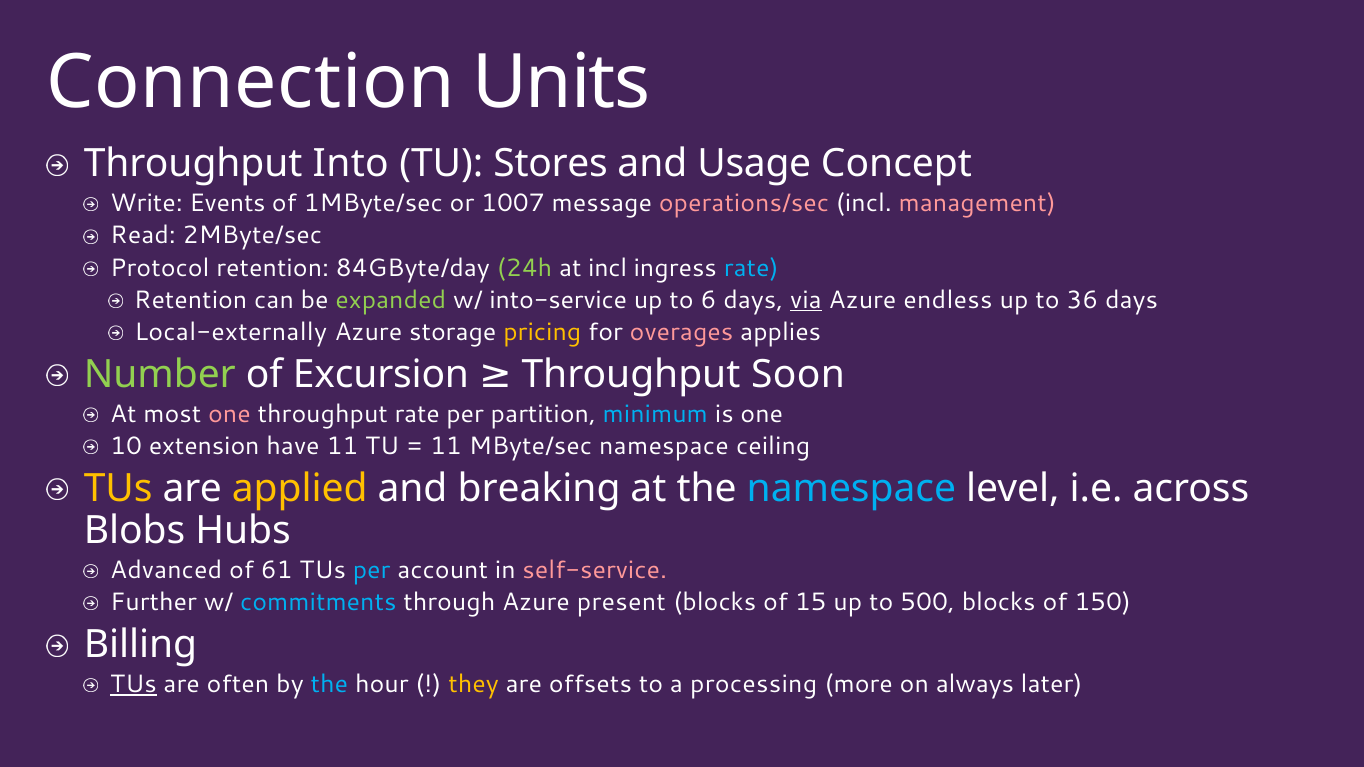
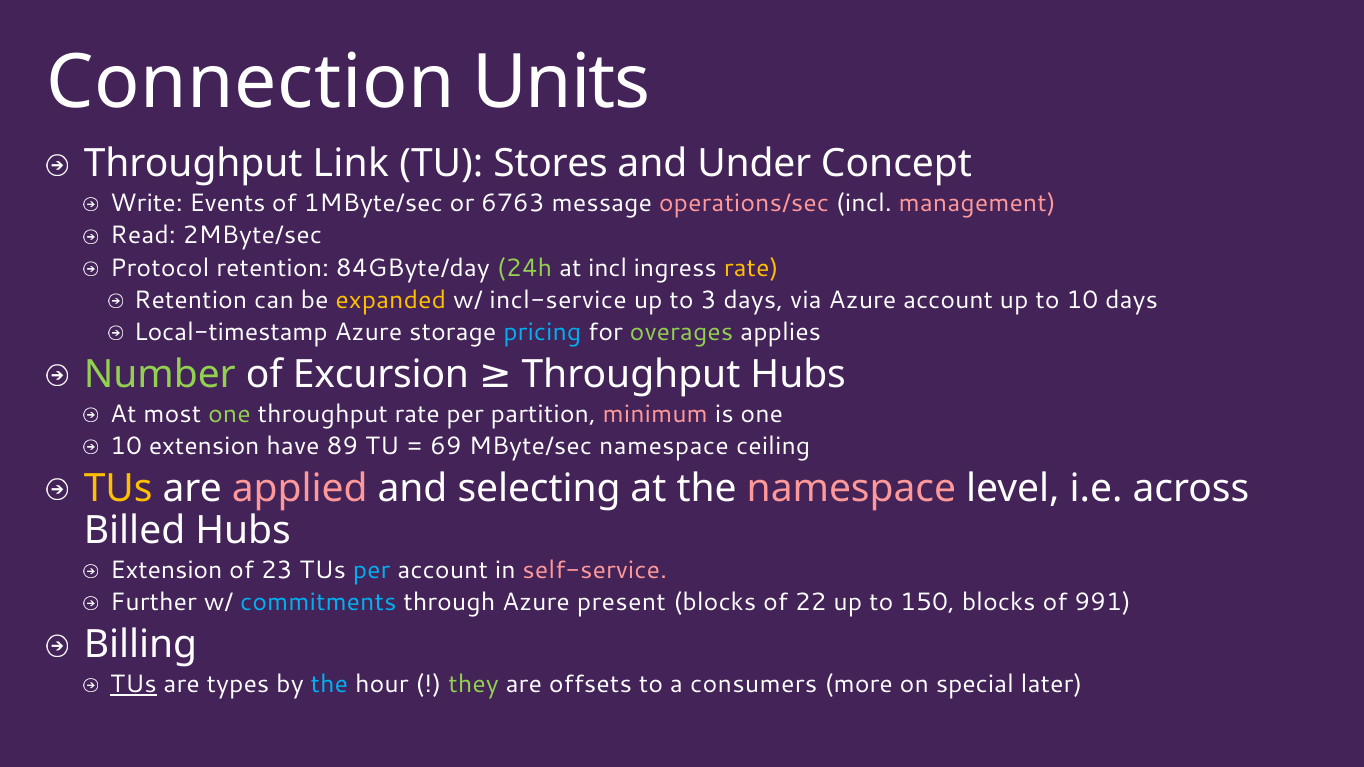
Into: Into -> Link (351, 164)
Usage: Usage -> Under (754, 164)
1007: 1007 -> 6763 (513, 204)
rate colour: light blue -> yellow (751, 268)
expanded colour: light green -> yellow (391, 300)
into-service: into-service -> incl-service (558, 300)
6: 6 -> 3 (709, 300)
via underline: present -> none (806, 300)
Azure endless: endless -> account (948, 300)
to 36: 36 -> 10 (1082, 300)
Local-externally: Local-externally -> Local-timestamp (231, 332)
pricing colour: yellow -> light blue (542, 332)
overages colour: pink -> light green (682, 332)
Throughput Soon: Soon -> Hubs (798, 374)
one colour: pink -> light green (229, 414)
minimum colour: light blue -> pink (655, 414)
have 11: 11 -> 89 (342, 446)
11: 11 -> 69 (446, 446)
applied colour: yellow -> pink (300, 488)
breaking: breaking -> selecting (539, 488)
namespace colour: light blue -> pink (851, 488)
Blobs: Blobs -> Billed (135, 531)
Advanced: Advanced -> Extension (166, 570)
61: 61 -> 23 (277, 570)
15: 15 -> 22 (811, 602)
500: 500 -> 150 (928, 602)
150: 150 -> 991 (1103, 602)
often: often -> types (238, 684)
they colour: yellow -> light green (474, 684)
processing: processing -> consumers (754, 684)
always: always -> special (975, 684)
